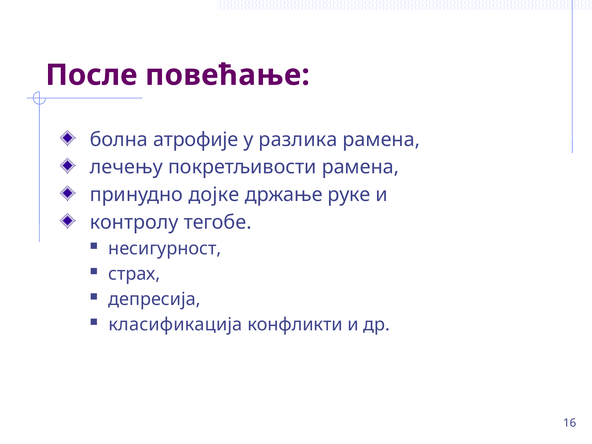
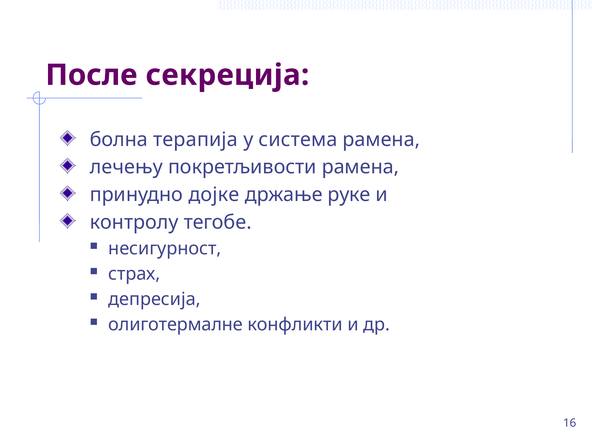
повећање: повећање -> секреција (227, 75)
атрофије: атрофије -> терапија (196, 140)
разлика: разлика -> система (298, 140)
класификација: класификација -> олиготермалне (176, 325)
